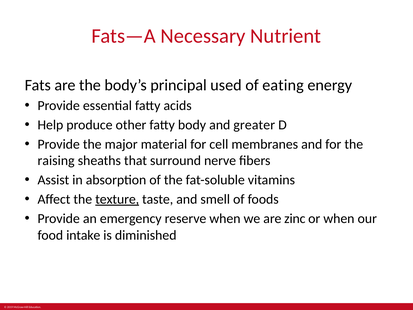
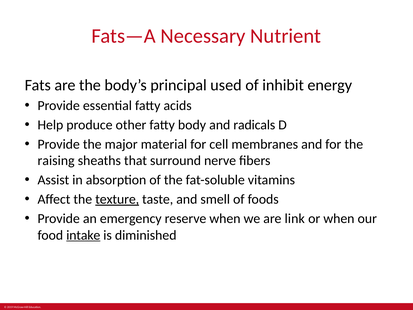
eating: eating -> inhibit (283, 85)
greater: greater -> radicals (254, 125)
zinc: zinc -> link (295, 218)
intake underline: none -> present (83, 235)
